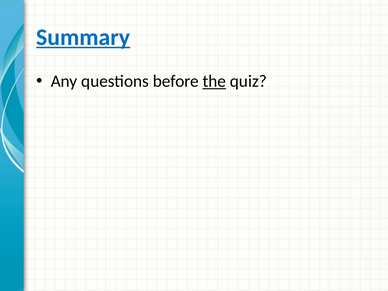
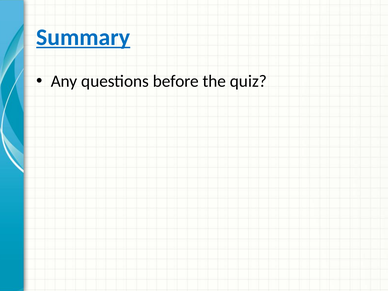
the underline: present -> none (214, 81)
